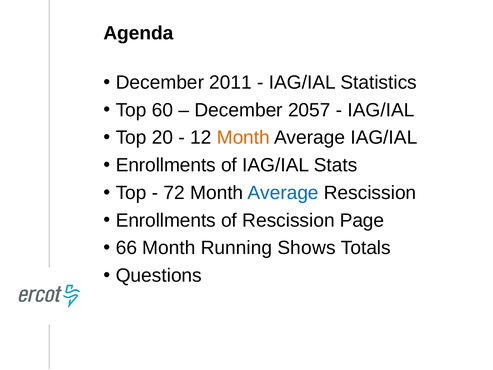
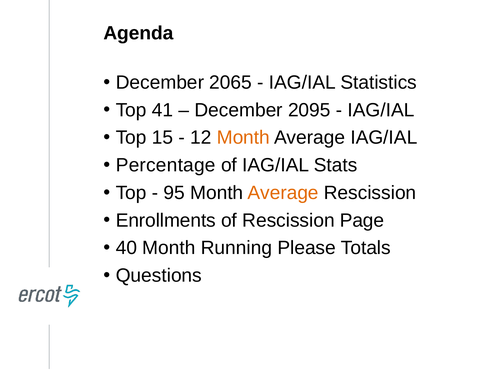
2011: 2011 -> 2065 (231, 82)
60: 60 -> 41 (163, 110)
2057: 2057 -> 2095 (309, 110)
20: 20 -> 15 (163, 138)
Enrollments: Enrollments -> Percentage (166, 165)
72: 72 -> 95 (174, 193)
Average colour: blue -> orange (283, 193)
66: 66 -> 40 (126, 248)
Shows: Shows -> Please (307, 248)
